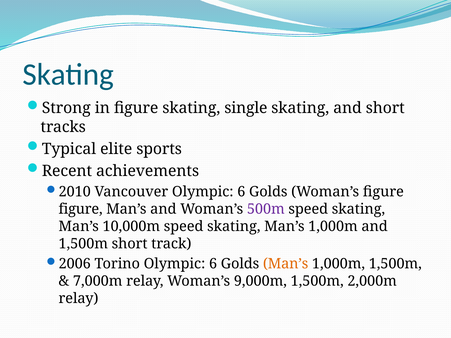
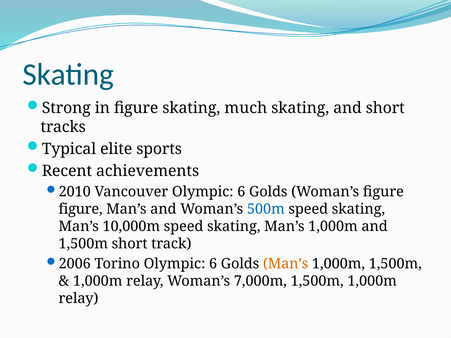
single: single -> much (246, 108)
500m colour: purple -> blue (266, 209)
7,000m: 7,000m -> 1,000m (98, 281)
9,000m: 9,000m -> 7,000m (260, 281)
1,500m 2,000m: 2,000m -> 1,000m (372, 281)
